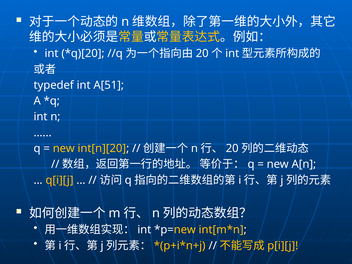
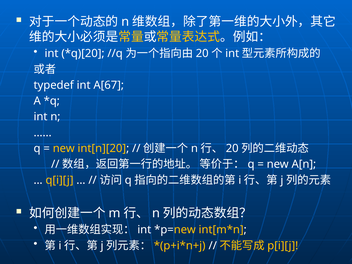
A[51: A[51 -> A[67 (109, 85)
